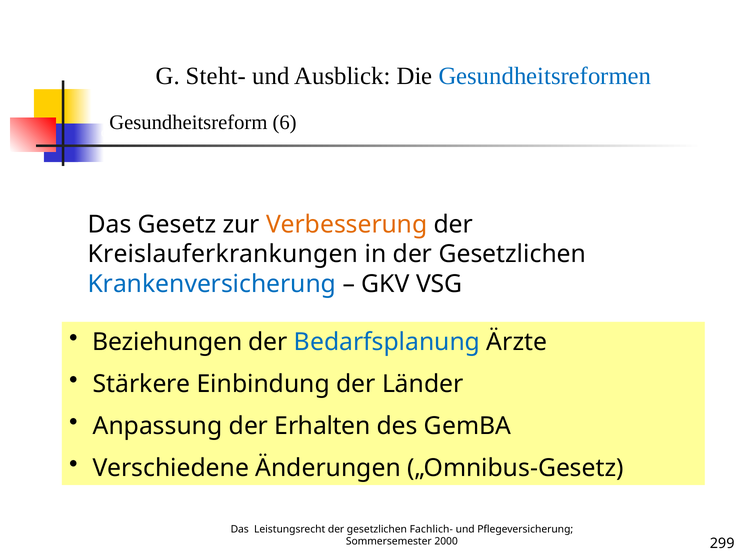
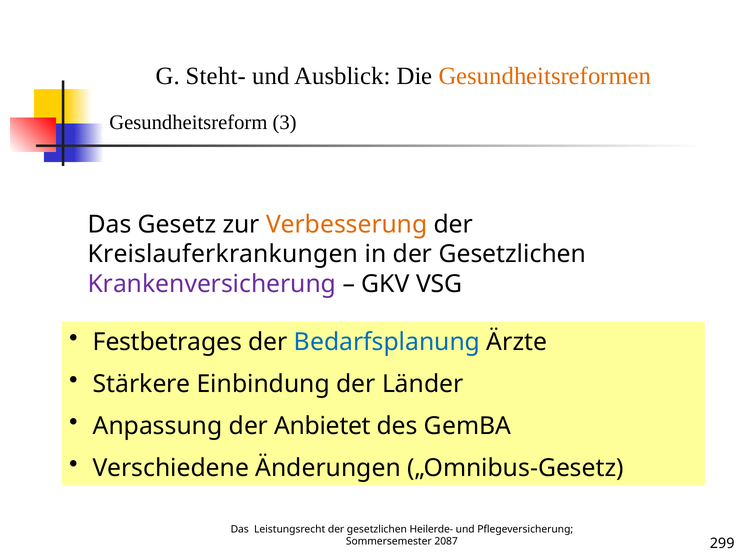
Gesundheitsreformen colour: blue -> orange (545, 76)
6: 6 -> 3 (285, 123)
Krankenversicherung colour: blue -> purple (212, 284)
Beziehungen: Beziehungen -> Festbetrages (167, 342)
Erhalten: Erhalten -> Anbietet (322, 426)
Fachlich-: Fachlich- -> Heilerde- (431, 529)
2000: 2000 -> 2087 (446, 541)
